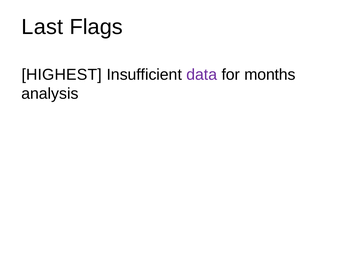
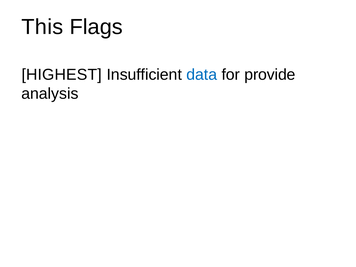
Last: Last -> This (42, 27)
data colour: purple -> blue (202, 75)
months: months -> provide (270, 75)
